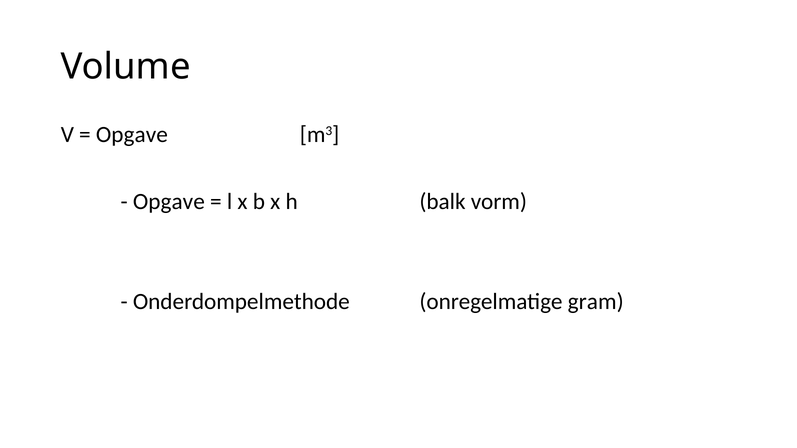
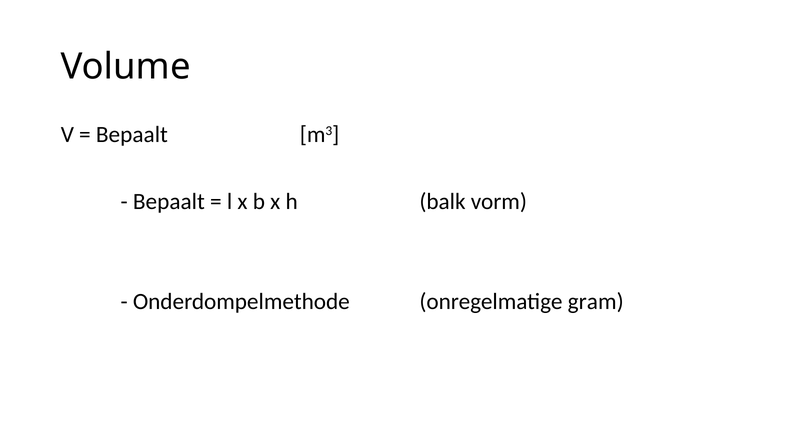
Opgave: Opgave -> Bepaalt (132, 135)
Opgave: Opgave -> Bepaalt (169, 202)
